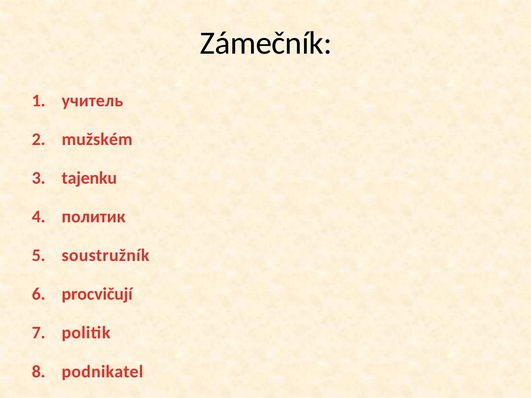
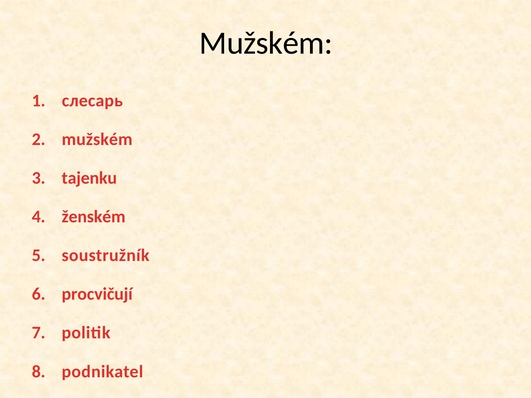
Zámečník: Zámečník -> Mužském (266, 43)
учитель: учитель -> слесарь (92, 101)
политик: политик -> ženském (94, 217)
